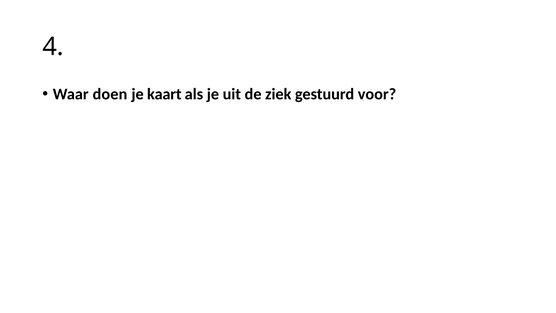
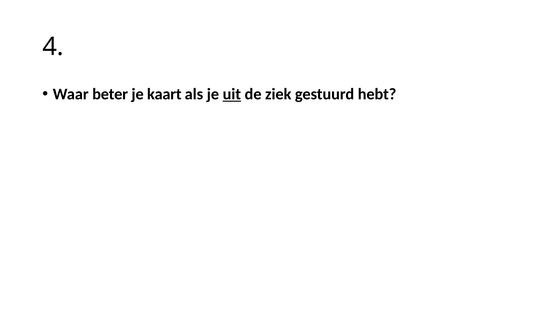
doen: doen -> beter (110, 94)
uit underline: none -> present (232, 94)
voor: voor -> hebt (377, 94)
